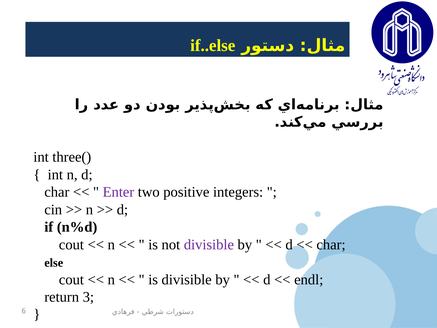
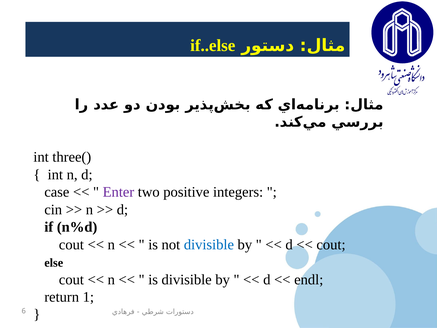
char: char -> case (57, 192)
divisible colour: purple -> blue (209, 244)
char: char -> cout (331, 244)
3: 3 -> 1 (88, 297)
